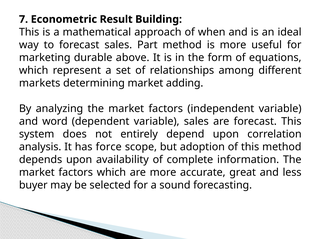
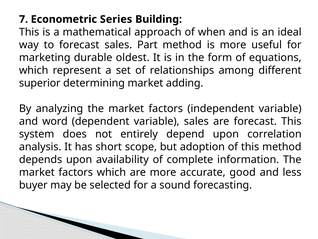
Result: Result -> Series (116, 19)
above: above -> oldest (133, 57)
markets: markets -> superior (40, 83)
force: force -> short (109, 146)
great: great -> good (243, 172)
